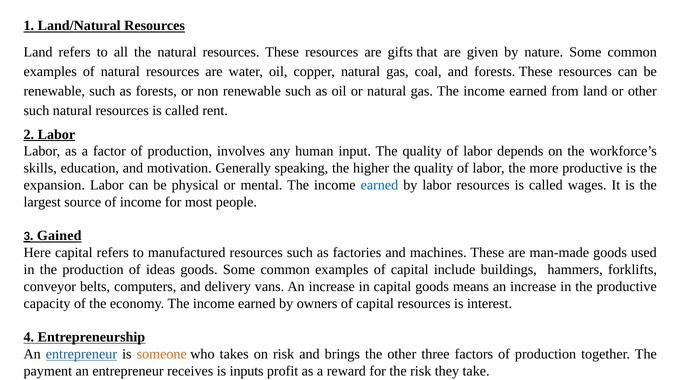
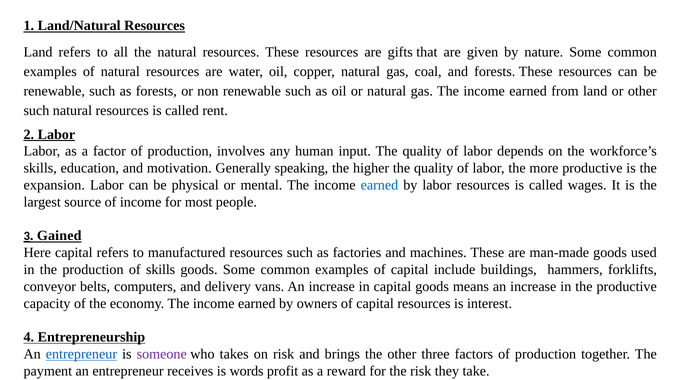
of ideas: ideas -> skills (161, 270)
someone colour: orange -> purple (162, 354)
inputs: inputs -> words (247, 371)
